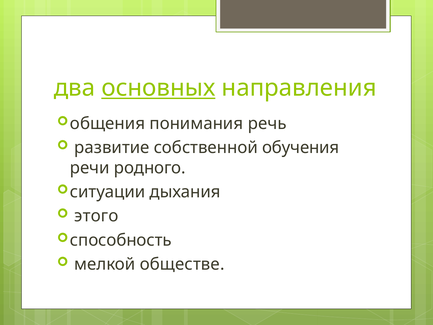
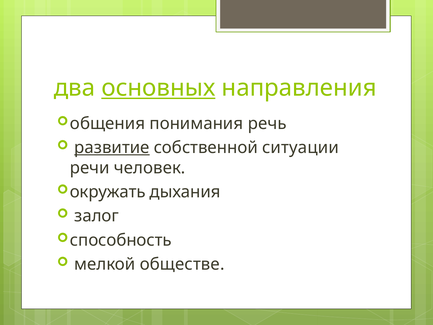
развитие underline: none -> present (112, 148)
обучения: обучения -> ситуации (301, 148)
родного: родного -> человек (150, 168)
ситуации: ситуации -> окружать (108, 192)
этого: этого -> залог (97, 216)
